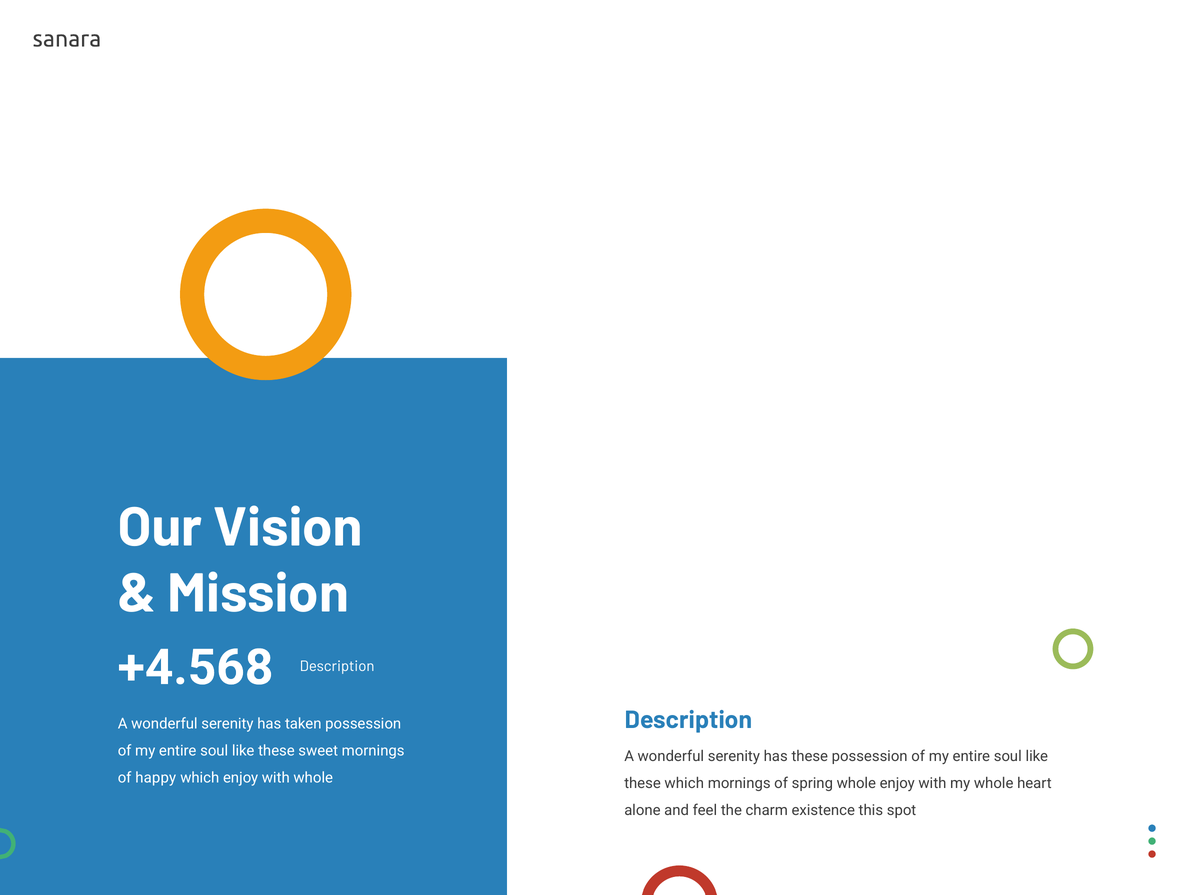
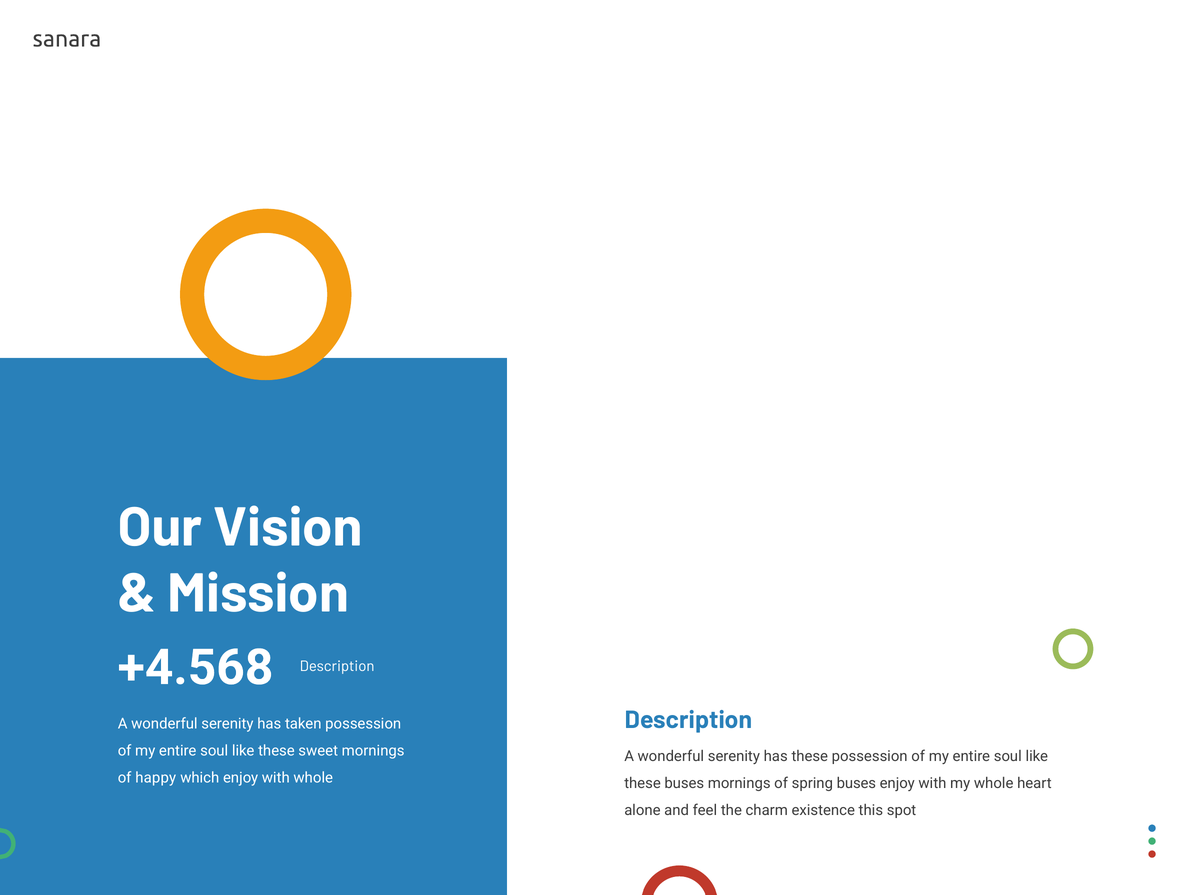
these which: which -> buses (684, 783)
spring whole: whole -> buses (856, 783)
